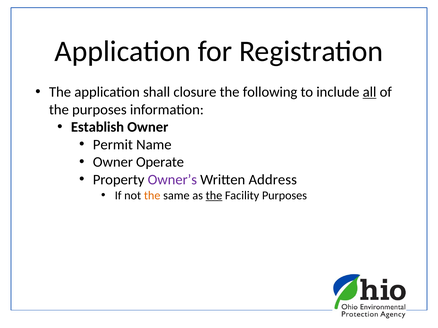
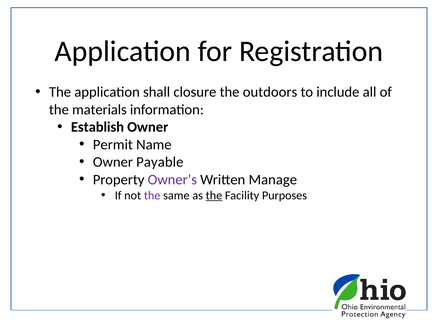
following: following -> outdoors (270, 92)
all underline: present -> none (370, 92)
the purposes: purposes -> materials (99, 110)
Operate: Operate -> Payable (160, 162)
Address: Address -> Manage (273, 180)
the colour: orange -> purple (152, 196)
